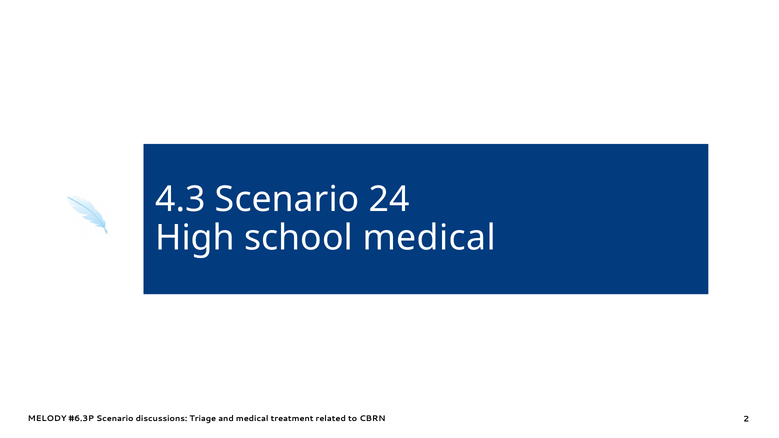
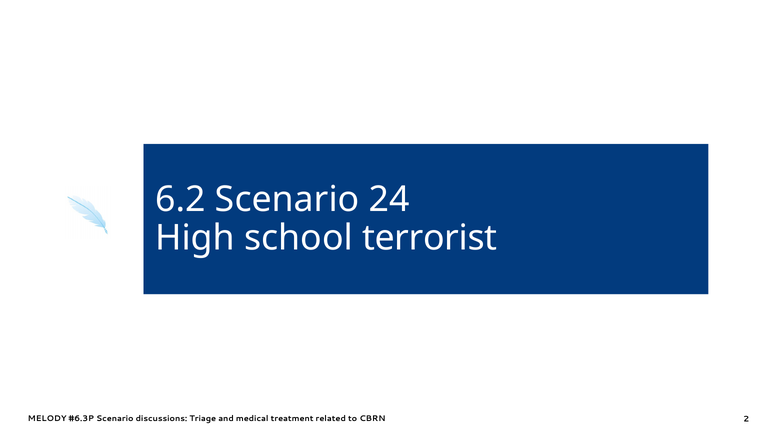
4.3: 4.3 -> 6.2 (180, 200)
school medical: medical -> terrorist (430, 238)
